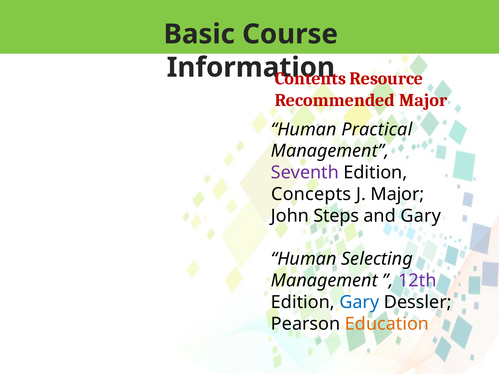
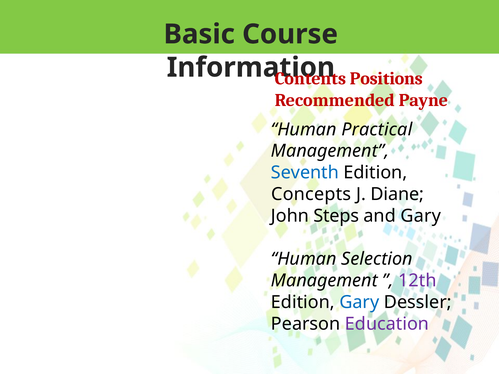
Resource: Resource -> Positions (386, 79)
Recommended Major: Major -> Payne (423, 100)
Seventh colour: purple -> blue (305, 173)
J Major: Major -> Diane (397, 194)
Selecting: Selecting -> Selection (377, 259)
Education colour: orange -> purple (387, 324)
